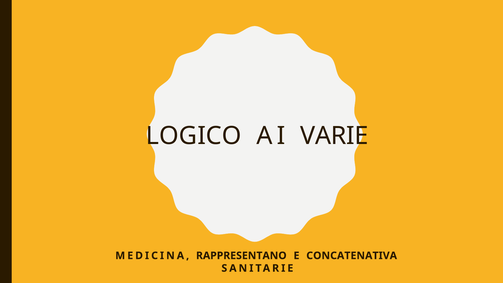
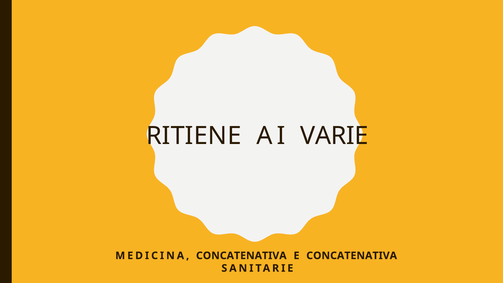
LOGICO: LOGICO -> RITIENE (194, 136)
MEDICINA RAPPRESENTANO: RAPPRESENTANO -> CONCATENATIVA (241, 256)
